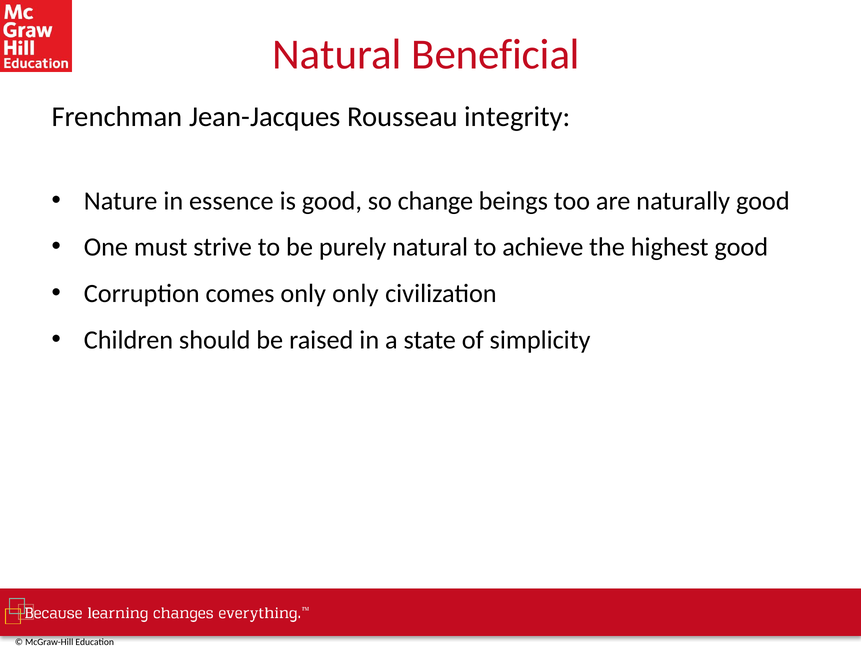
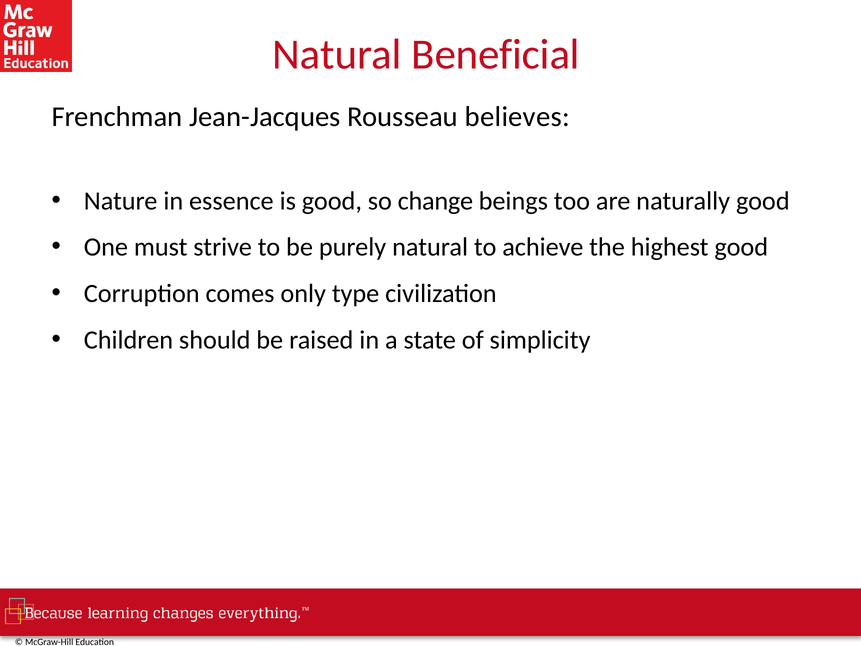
integrity: integrity -> believes (517, 117)
only only: only -> type (356, 293)
